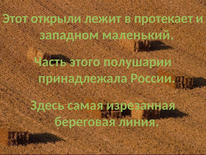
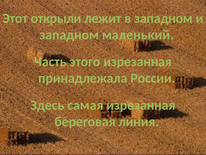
в протекает: протекает -> западном (164, 18)
этого полушарии: полушарии -> изрезанная (138, 62)
